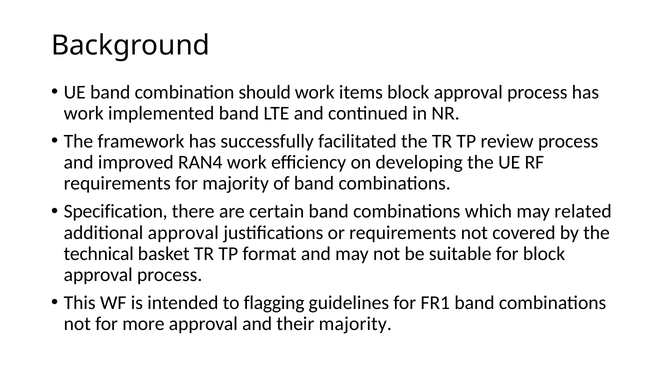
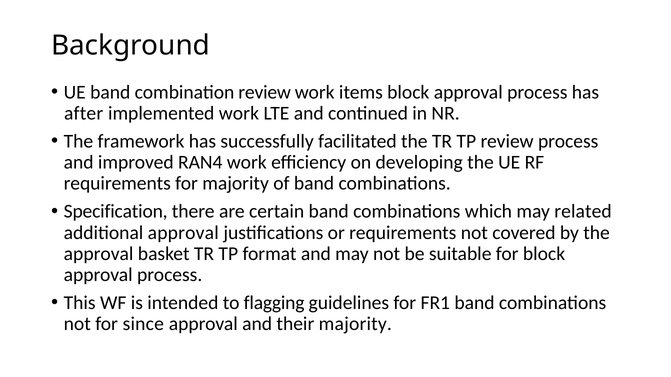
combination should: should -> review (265, 92)
work: work -> after (84, 113)
implemented band: band -> work (239, 113)
technical: technical -> approval (99, 254)
more: more -> since (143, 324)
